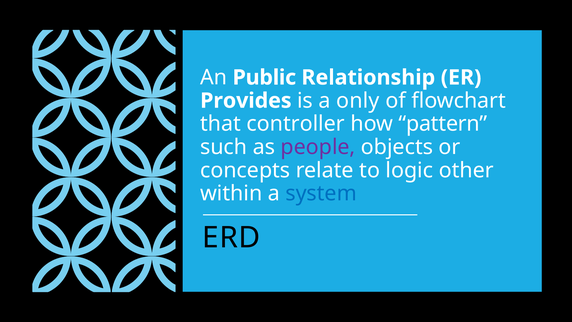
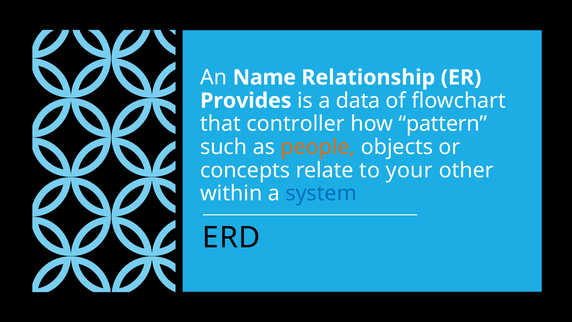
Public: Public -> Name (264, 77)
only: only -> data (358, 101)
people colour: purple -> orange (318, 147)
logic: logic -> your (409, 170)
